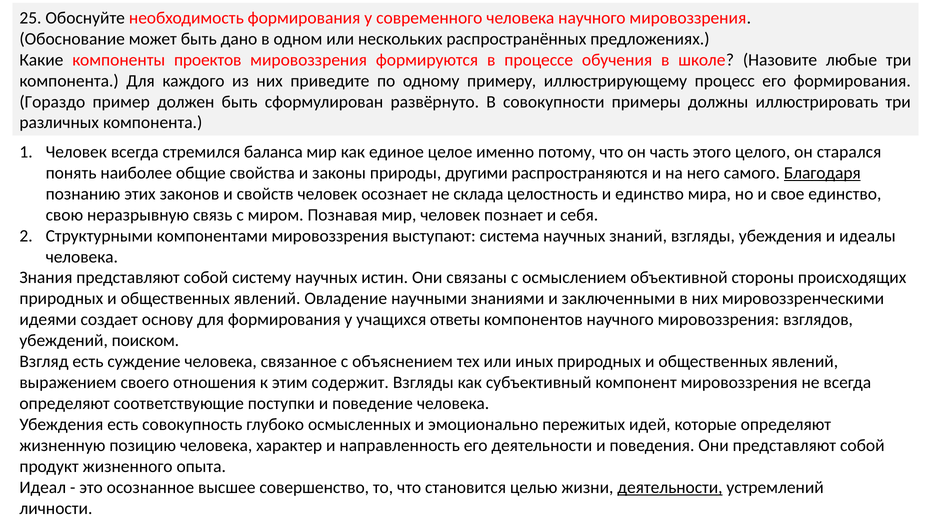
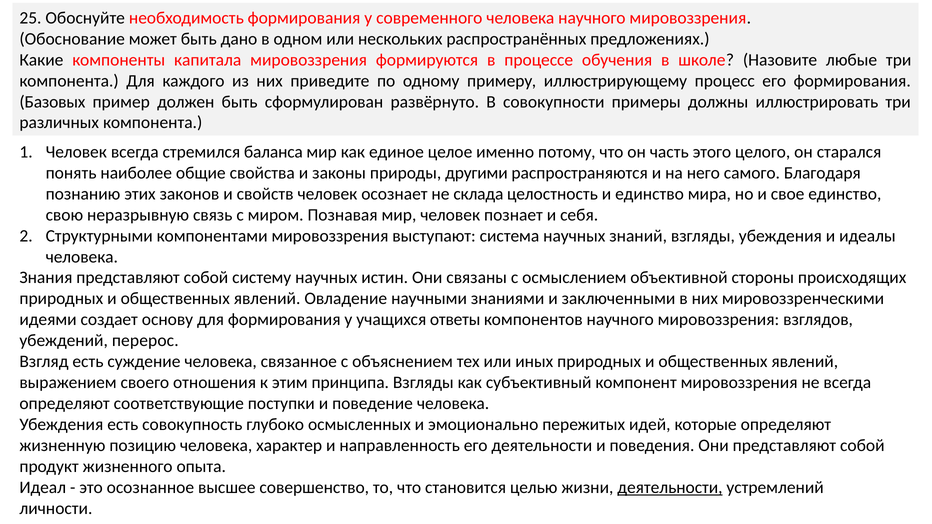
проектов: проектов -> капитала (208, 60)
Гораздо: Гораздо -> Базовых (52, 102)
Благодаря underline: present -> none (822, 173)
поиском: поиском -> перерос (145, 341)
содержит: содержит -> принципа (350, 383)
